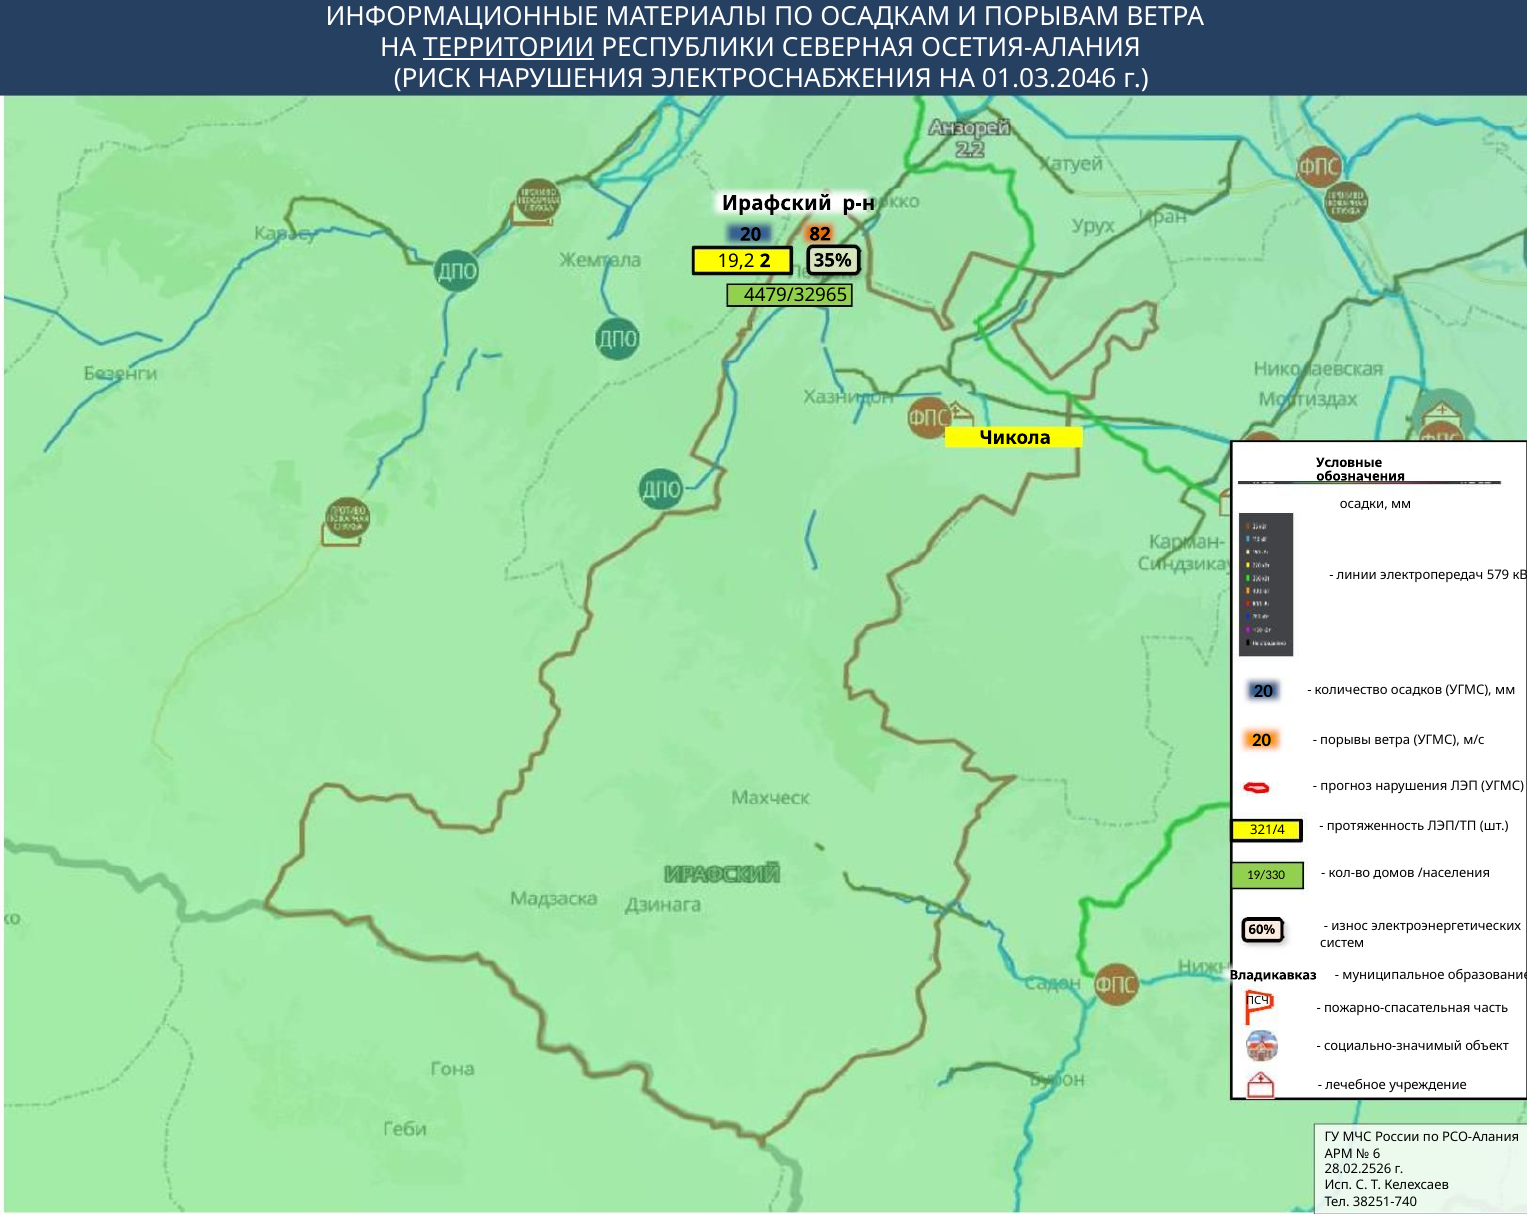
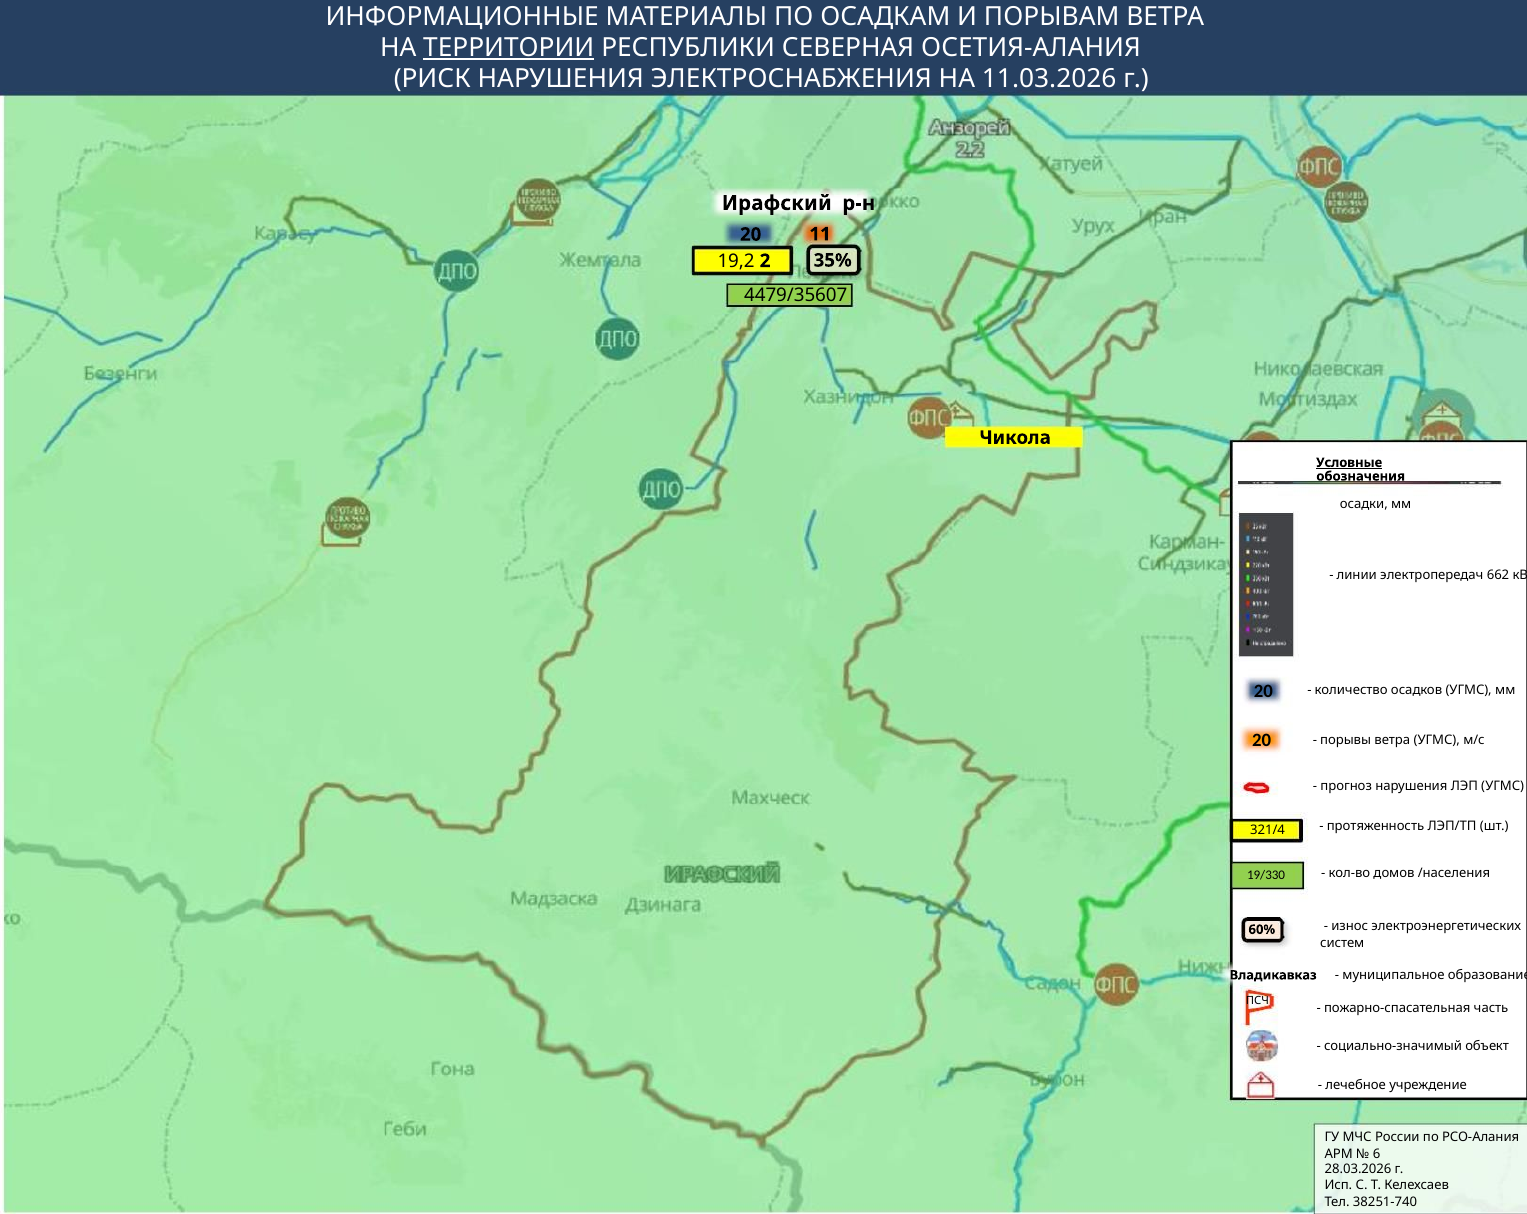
01.03.2046: 01.03.2046 -> 11.03.2026 (1049, 79)
82: 82 -> 11 (820, 234)
4479/32965: 4479/32965 -> 4479/35607 (796, 296)
Условные underline: none -> present (1349, 462)
579: 579 -> 662 (1498, 574)
28.02.2526: 28.02.2526 -> 28.03.2026 (1358, 1169)
